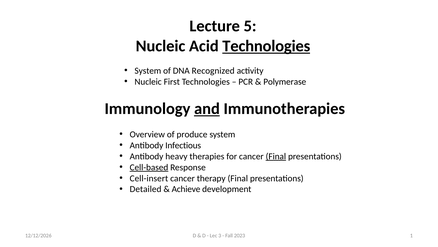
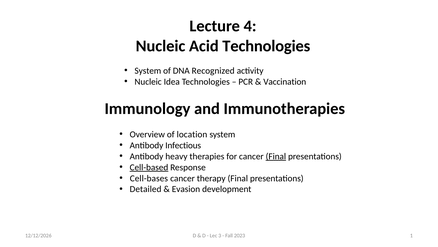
5: 5 -> 4 (250, 26)
Technologies underline: present -> none (266, 46)
First: First -> Idea (172, 82)
Polymerase: Polymerase -> Vaccination (285, 82)
and underline: present -> none (207, 108)
produce: produce -> location (192, 134)
Cell-insert: Cell-insert -> Cell-bases (149, 178)
Achieve: Achieve -> Evasion (186, 189)
